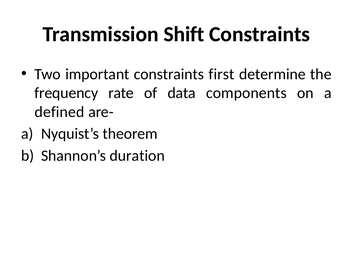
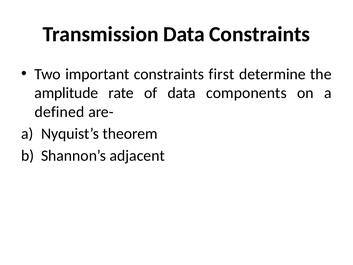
Transmission Shift: Shift -> Data (184, 34)
frequency: frequency -> amplitude (66, 93)
duration: duration -> adjacent (137, 156)
